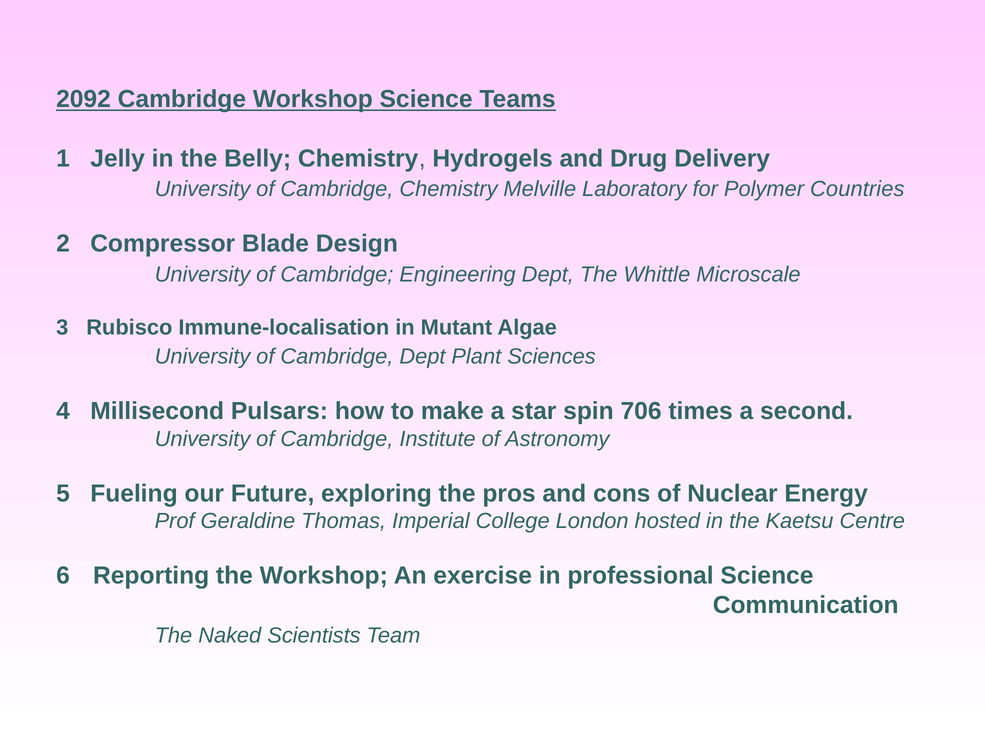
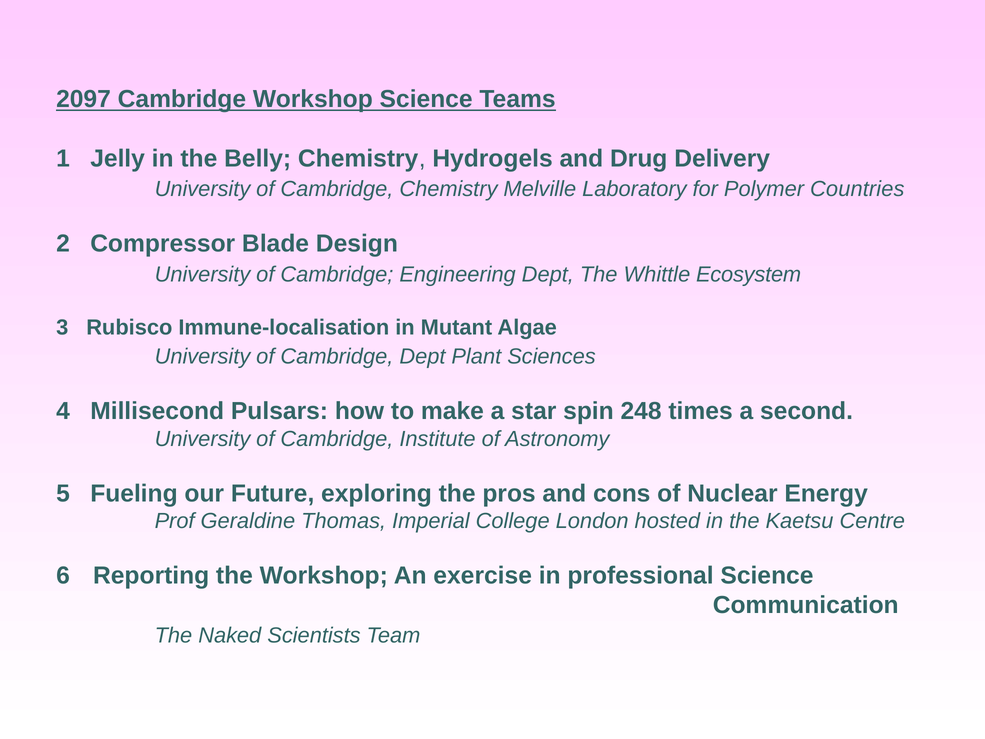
2092: 2092 -> 2097 (84, 99)
Microscale: Microscale -> Ecosystem (749, 274)
706: 706 -> 248 (641, 411)
